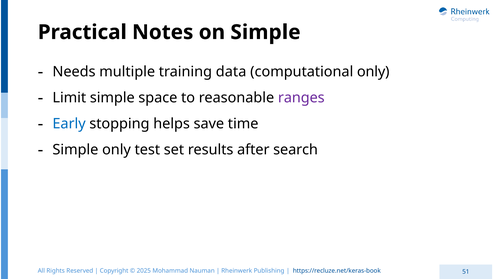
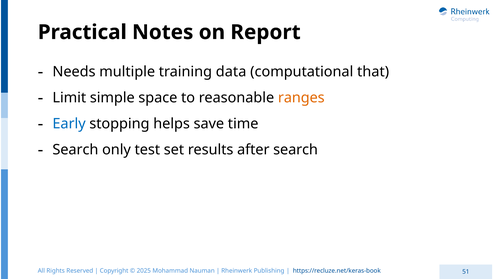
on Simple: Simple -> Report (266, 32)
computational only: only -> that (373, 72)
ranges colour: purple -> orange (301, 98)
Simple: Simple -> Search (75, 150)
